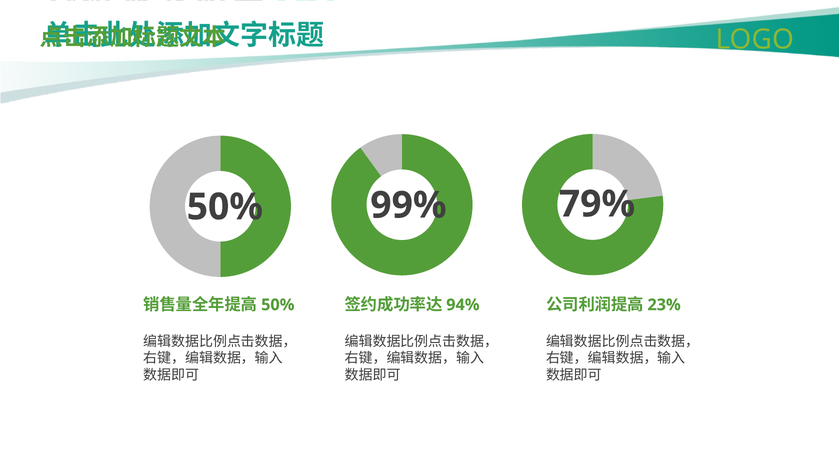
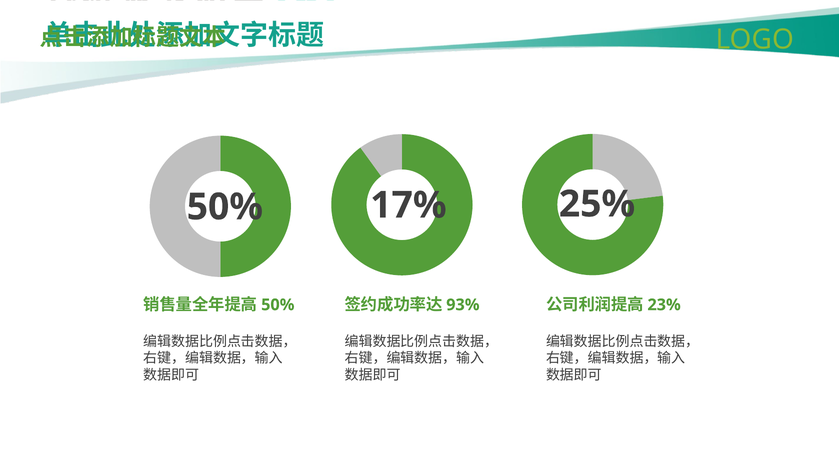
99%: 99% -> 17% (408, 205)
79%: 79% -> 25% (597, 204)
94%: 94% -> 93% (463, 305)
